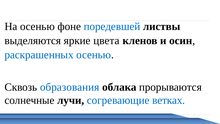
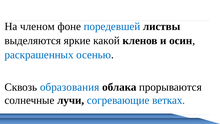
На осенью: осенью -> членом (37, 26)
цвета: цвета -> какой (106, 41)
